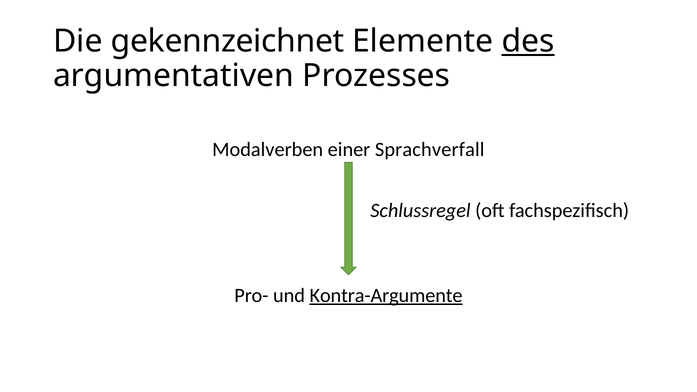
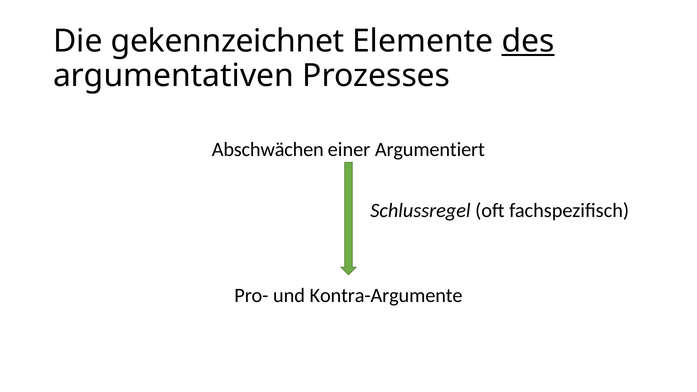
Modalverben: Modalverben -> Abschwächen (268, 150)
Sprachverfall: Sprachverfall -> Argumentiert (430, 150)
Kontra-Argumente underline: present -> none (386, 296)
